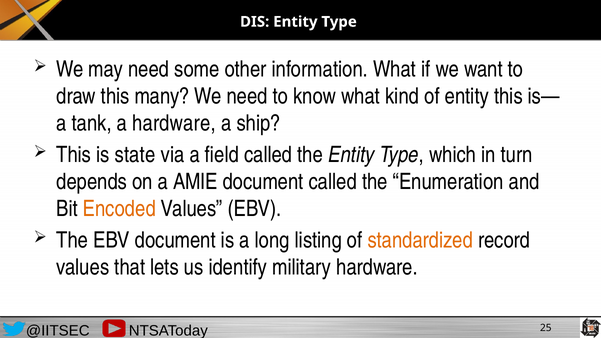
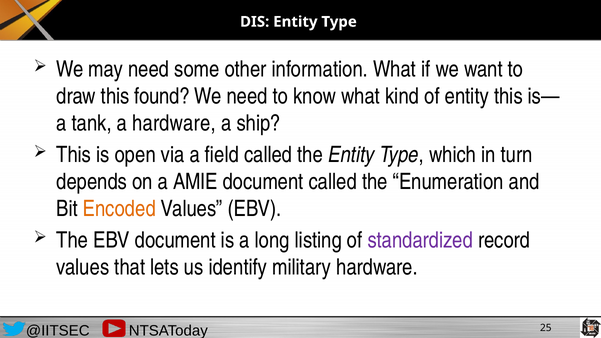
many: many -> found (162, 96)
state: state -> open (135, 155)
standardized colour: orange -> purple (420, 241)
